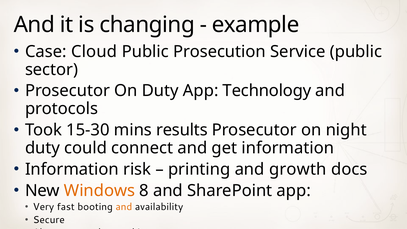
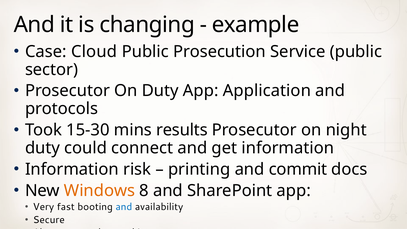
Technology: Technology -> Application (267, 91)
growth: growth -> commit (298, 169)
and colour: orange -> blue (124, 207)
